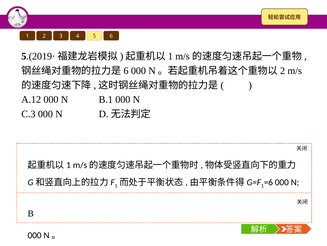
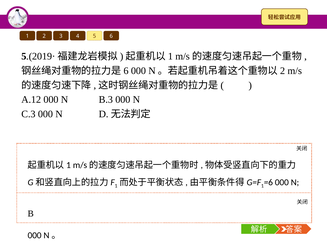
B.1: B.1 -> B.3 (106, 99)
